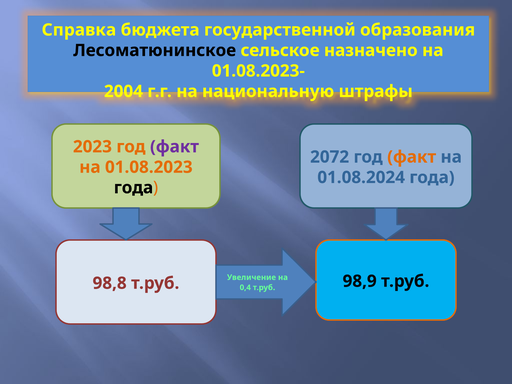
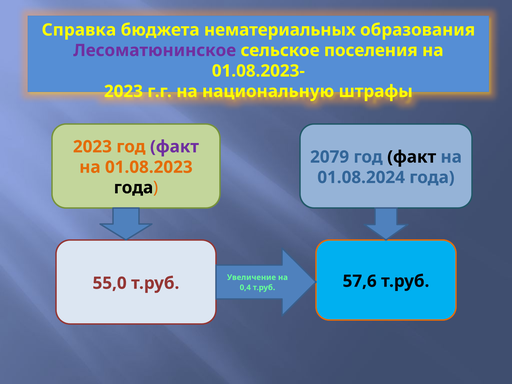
государственной: государственной -> нематериальных (280, 30)
Лесоматюнинское colour: black -> purple (155, 50)
назначено: назначено -> поселения (371, 50)
2004: 2004 -> 2023 (123, 91)
2072: 2072 -> 2079 (330, 157)
факт colour: orange -> black (412, 157)
98,8: 98,8 -> 55,0 (110, 283)
98,9: 98,9 -> 57,6 (360, 281)
